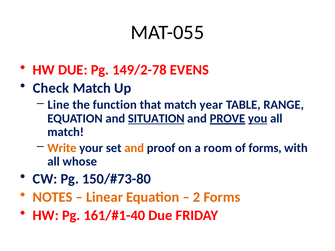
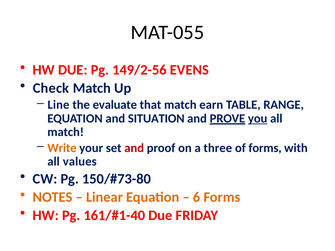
149/2-78: 149/2-78 -> 149/2-56 (140, 70)
function: function -> evaluate (115, 105)
year: year -> earn (211, 105)
SITUATION underline: present -> none (156, 119)
and colour: orange -> red (134, 148)
room: room -> three (218, 148)
whose: whose -> values (80, 162)
2: 2 -> 6 (197, 197)
